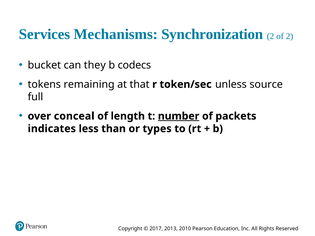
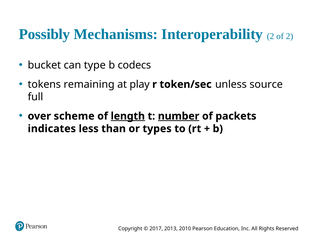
Services: Services -> Possibly (44, 34)
Synchronization: Synchronization -> Interoperability (212, 34)
they: they -> type (95, 65)
that: that -> play (140, 84)
conceal: conceal -> scheme (74, 116)
length underline: none -> present (128, 116)
